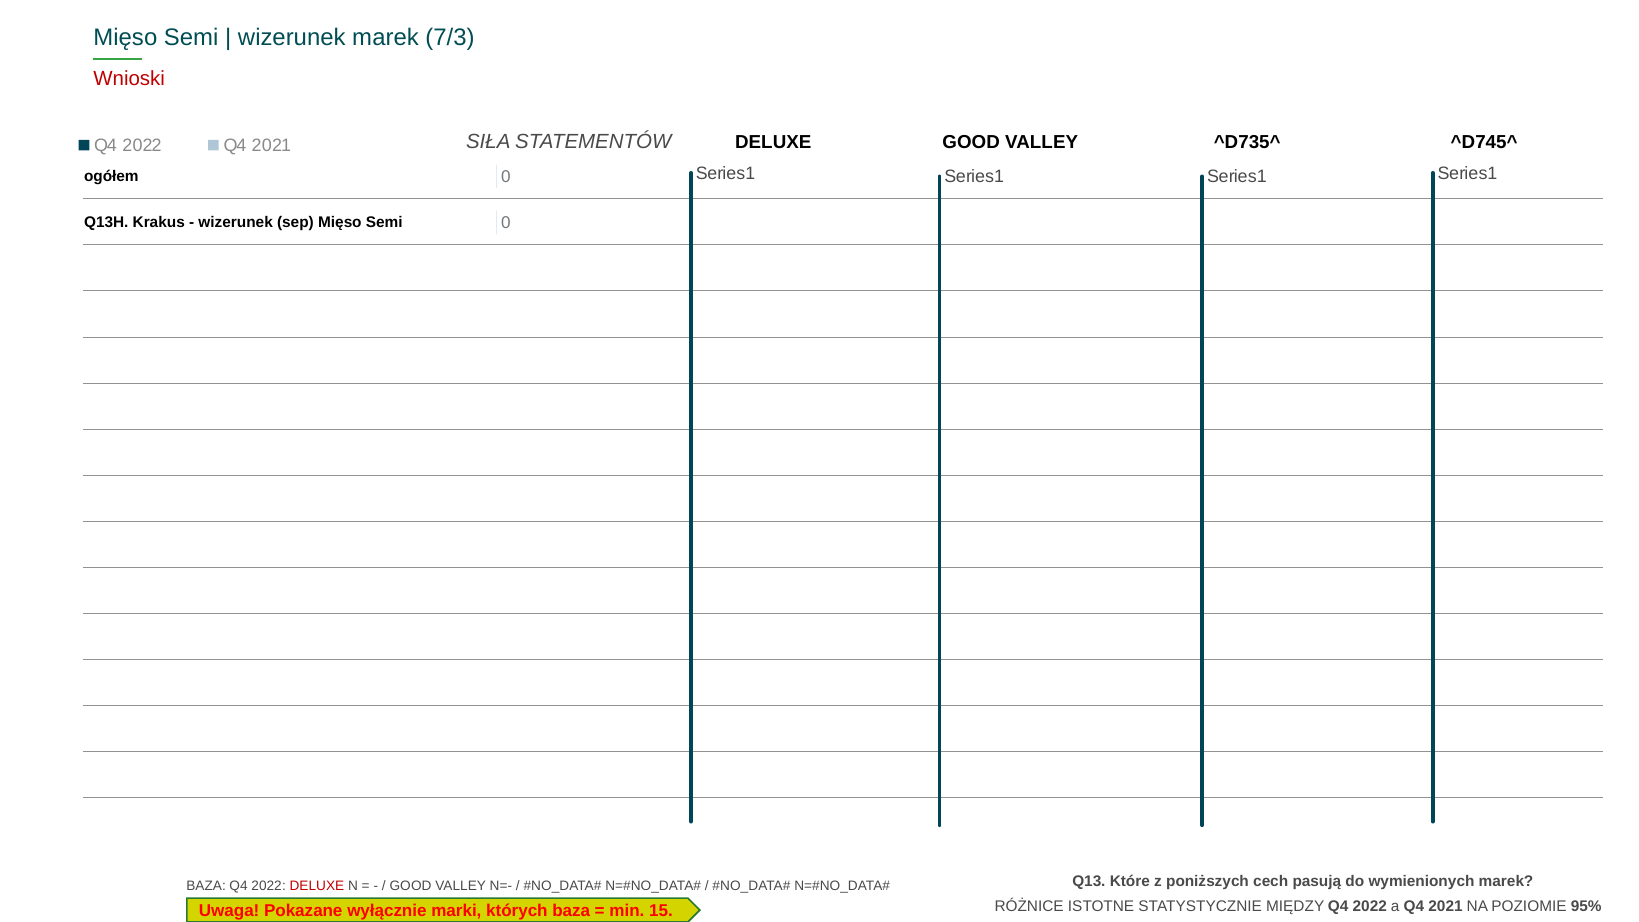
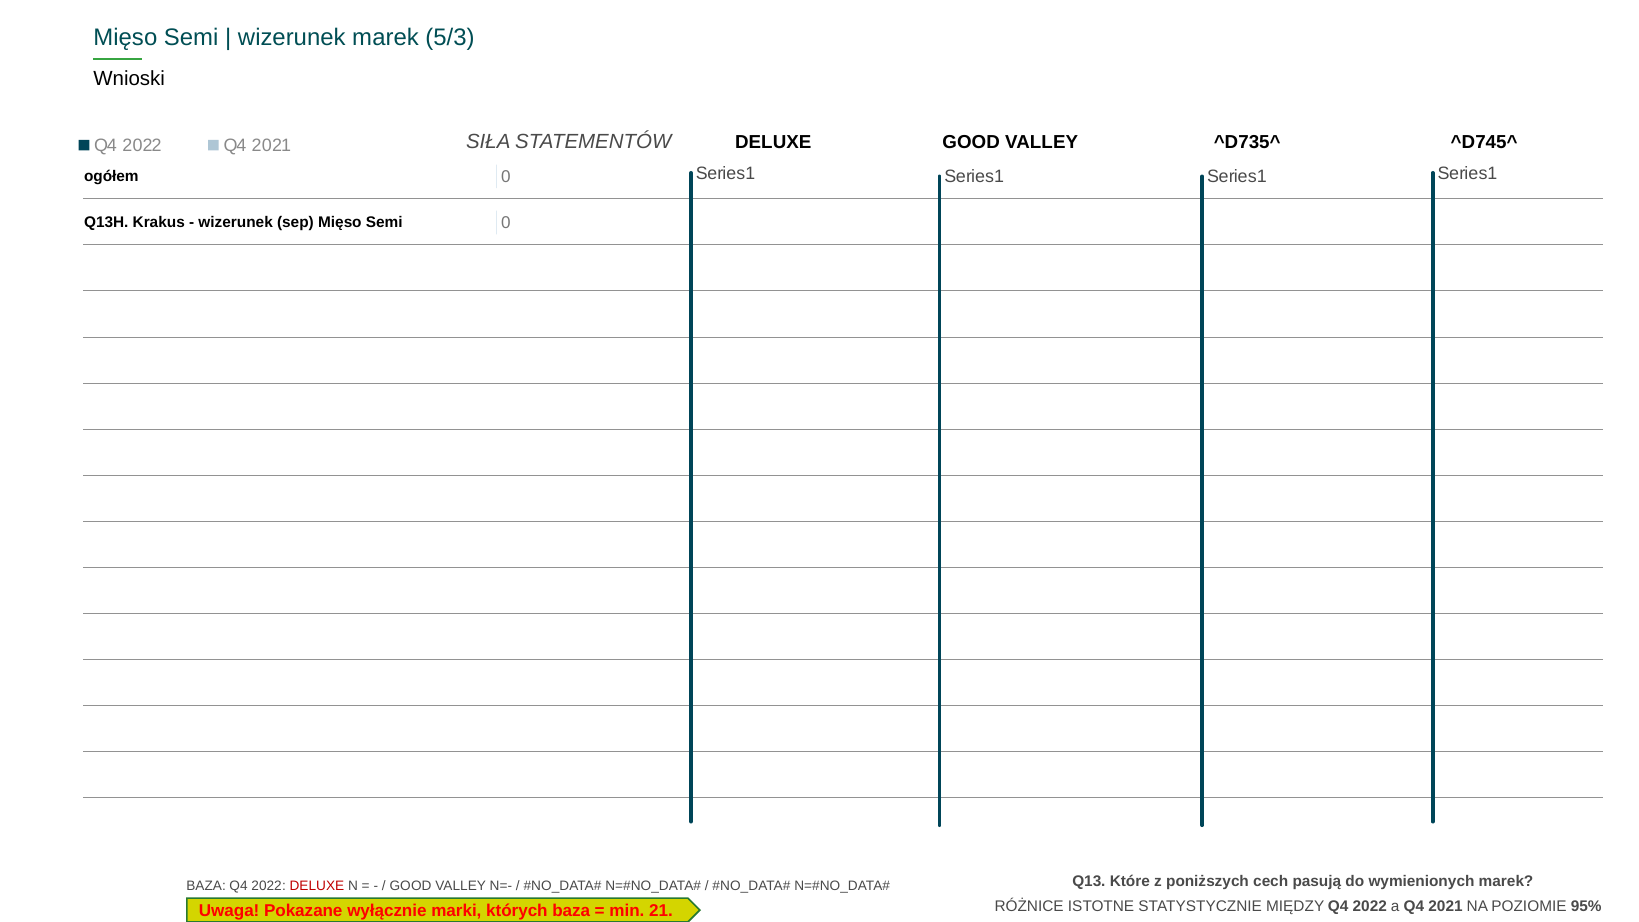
7/3: 7/3 -> 5/3 (450, 38)
Wnioski colour: red -> black (129, 79)
15: 15 -> 21 (661, 911)
